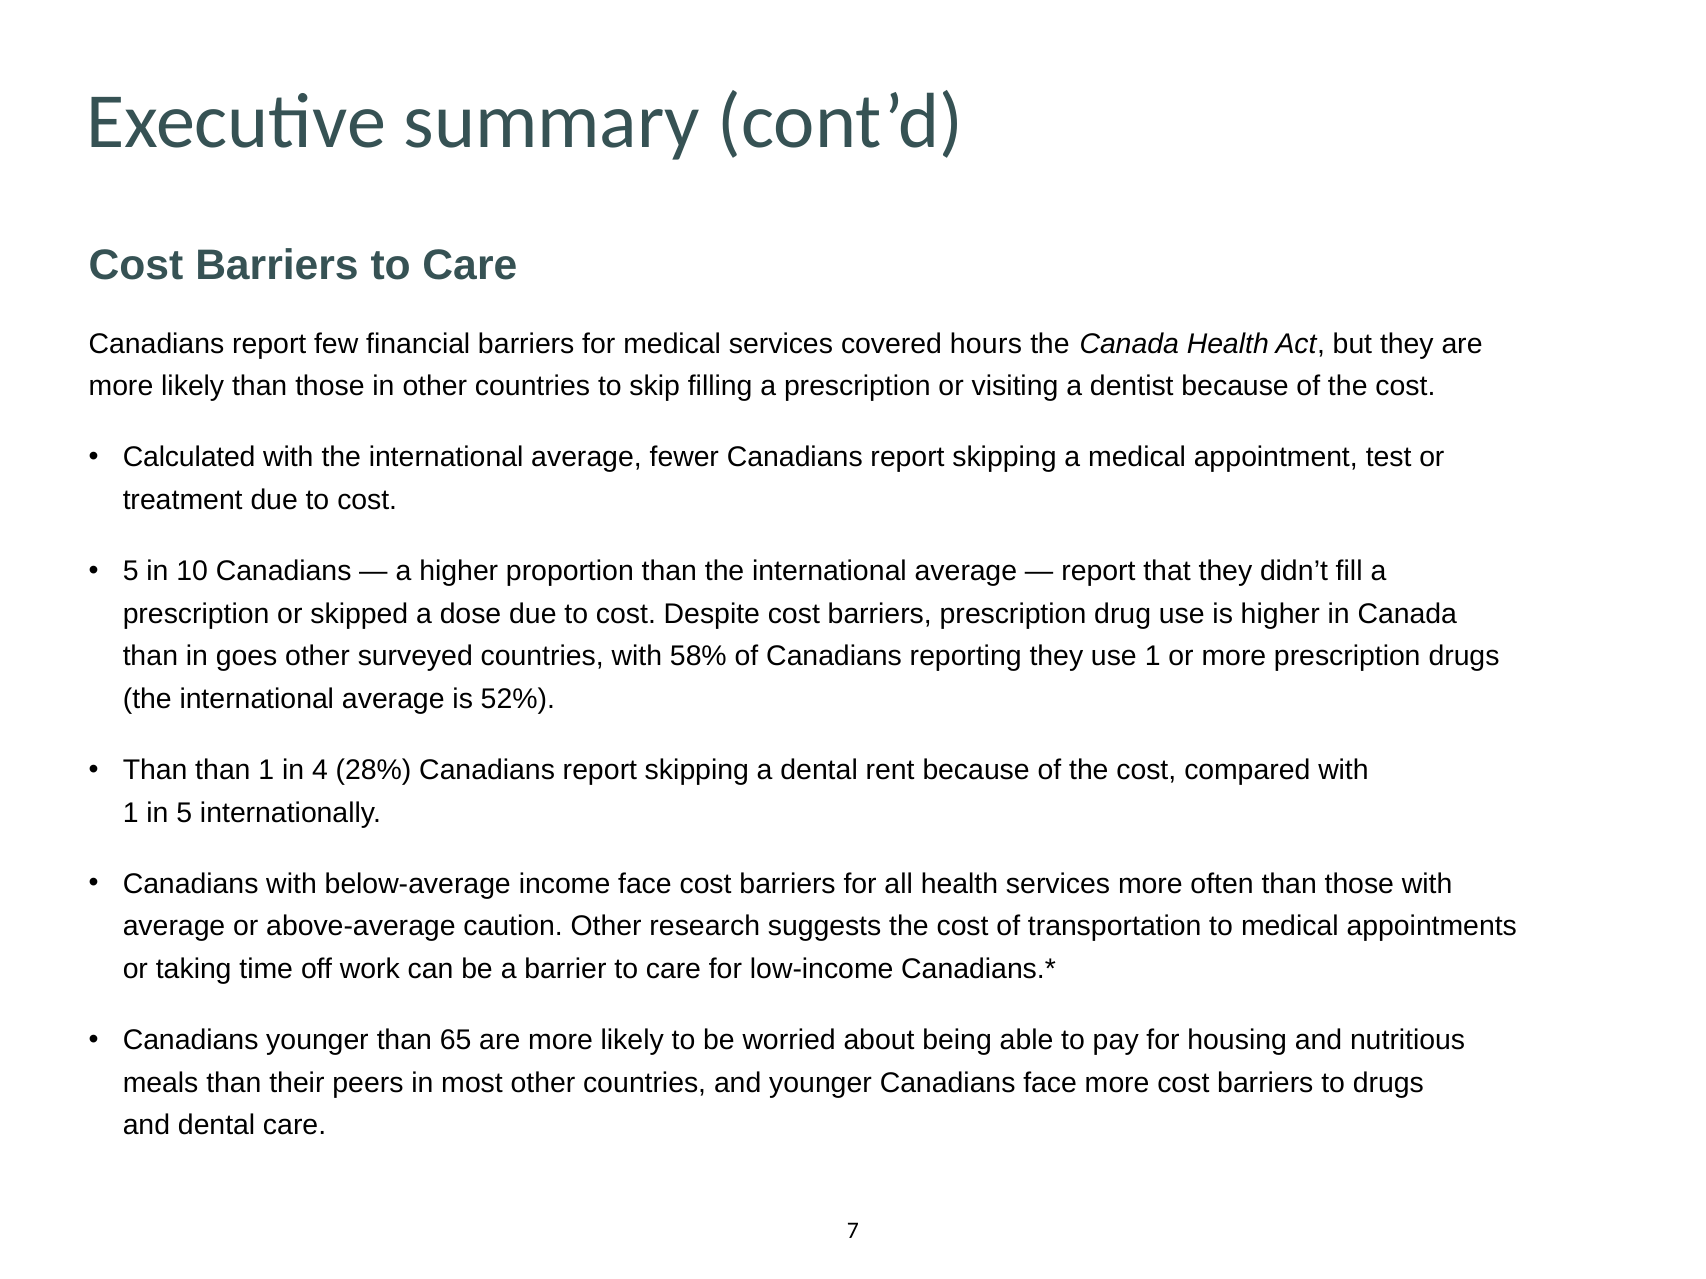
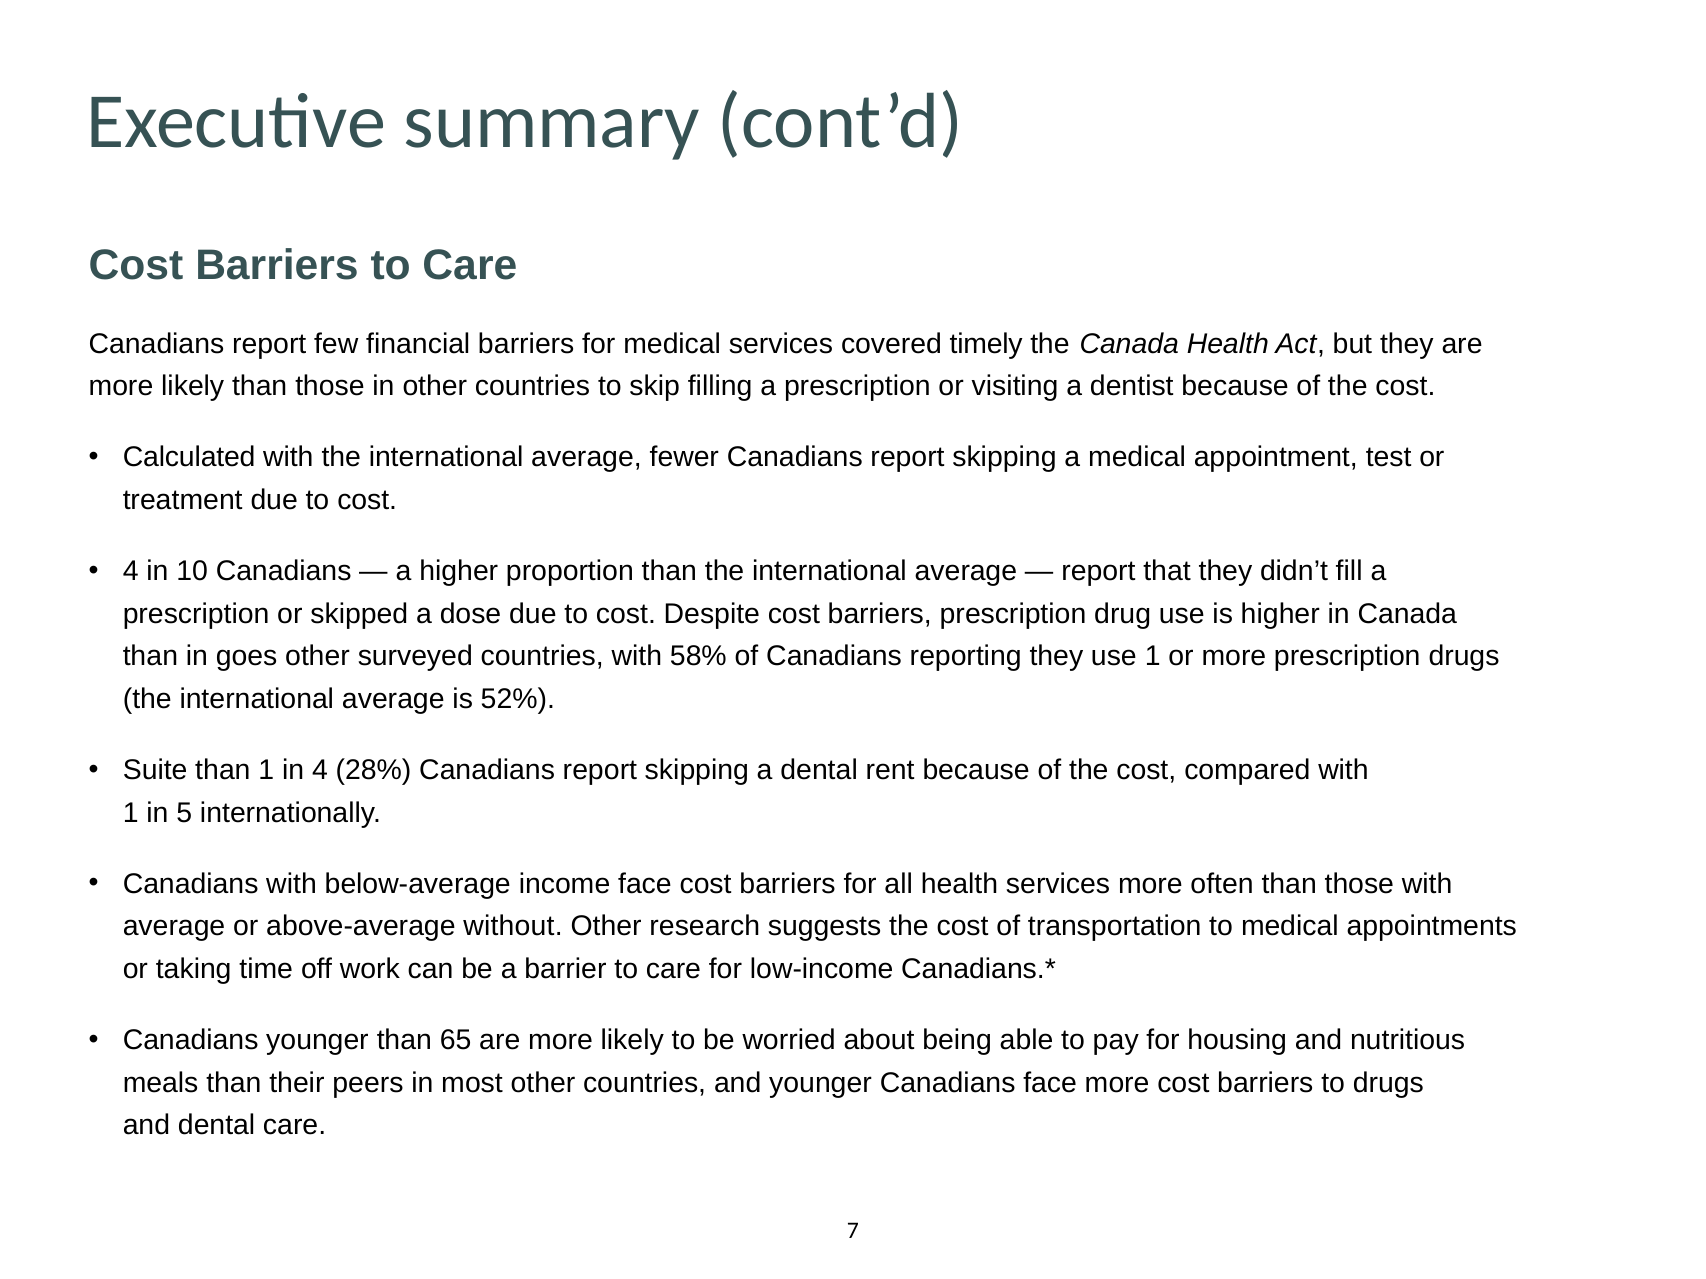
hours: hours -> timely (986, 344)
5: 5 -> 4 (131, 571)
Than: Than -> Suite (155, 771)
caution: caution -> without (513, 927)
